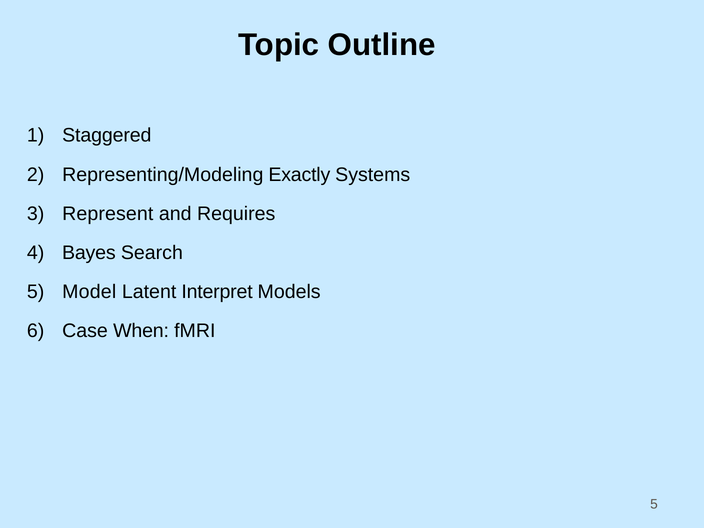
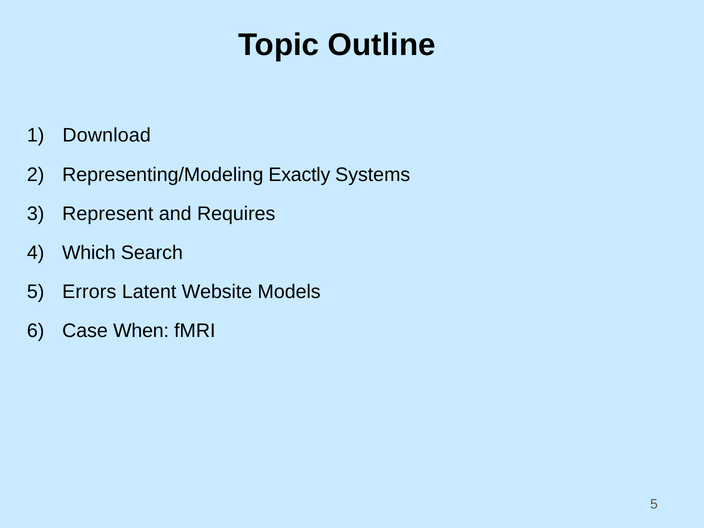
Staggered: Staggered -> Download (107, 135)
Bayes: Bayes -> Which (89, 253)
Model: Model -> Errors (89, 292)
Interpret: Interpret -> Website (217, 292)
